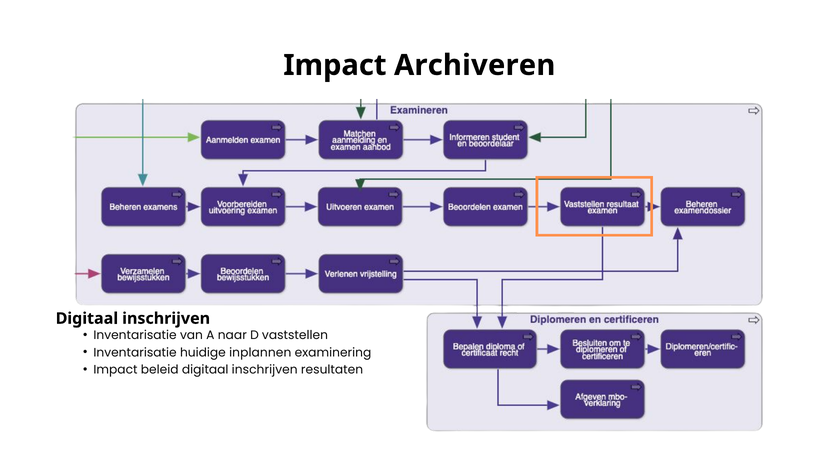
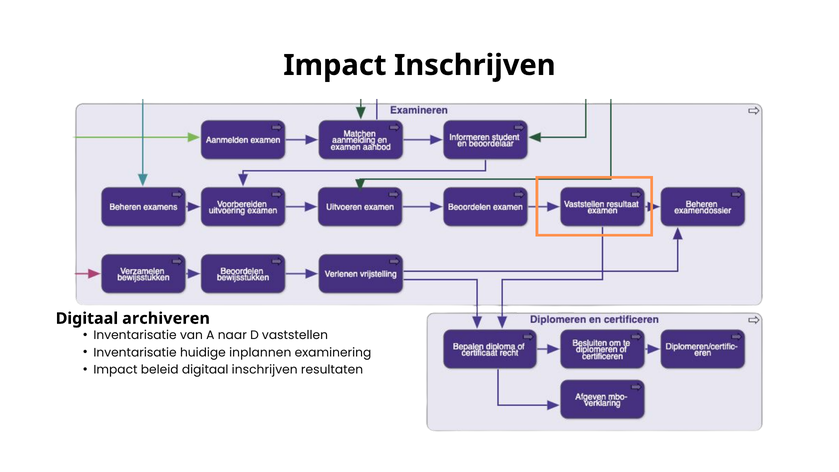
Impact Archiveren: Archiveren -> Inschrijven (475, 65)
inschrijven: inschrijven -> archiveren (166, 318)
